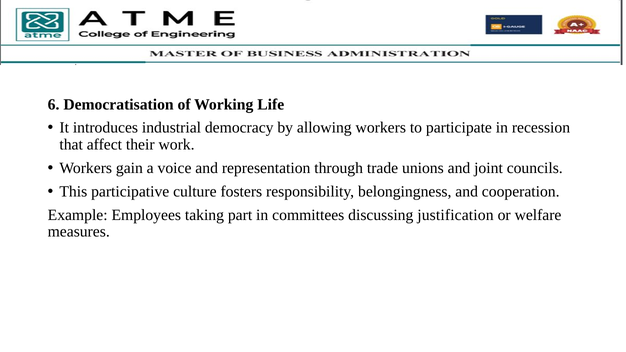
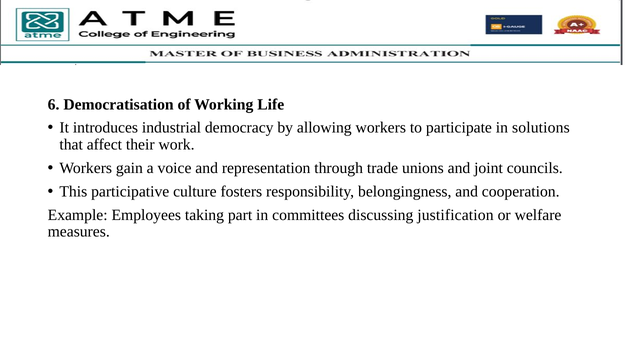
recession: recession -> solutions (541, 128)
